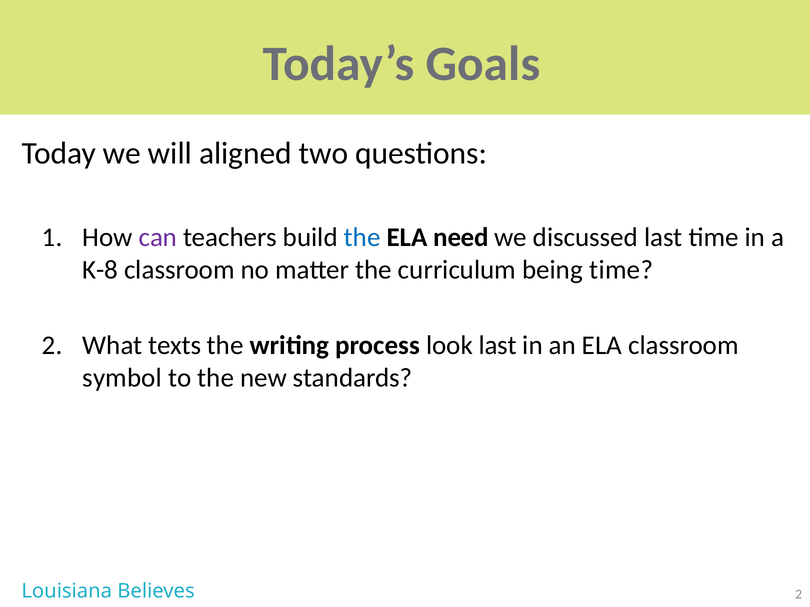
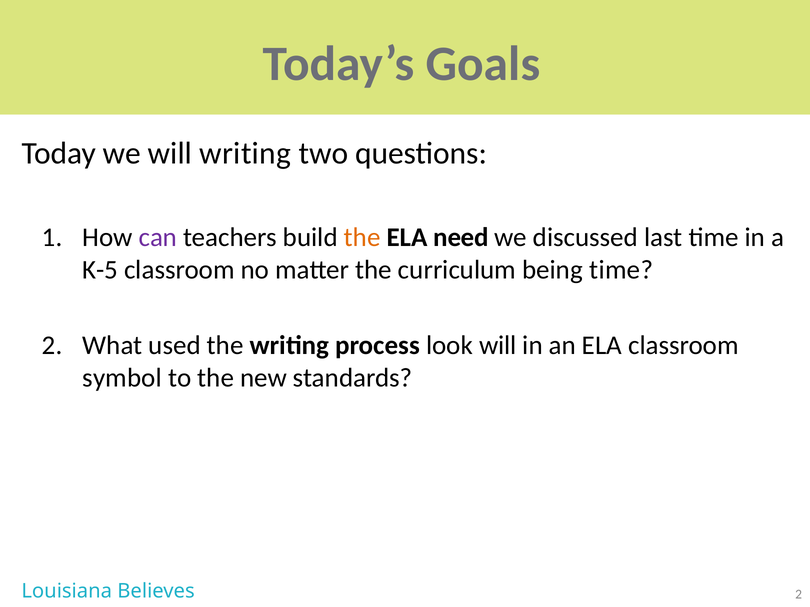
will aligned: aligned -> writing (245, 153)
the colour: blue -> orange (362, 238)
K-8: K-8 -> K-5 (100, 270)
texts: texts -> used (175, 346)
look last: last -> will (498, 346)
